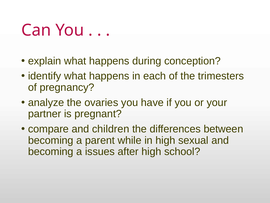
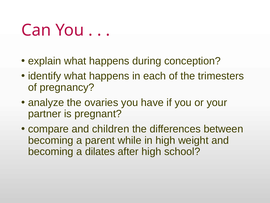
sexual: sexual -> weight (193, 140)
issues: issues -> dilates (100, 151)
